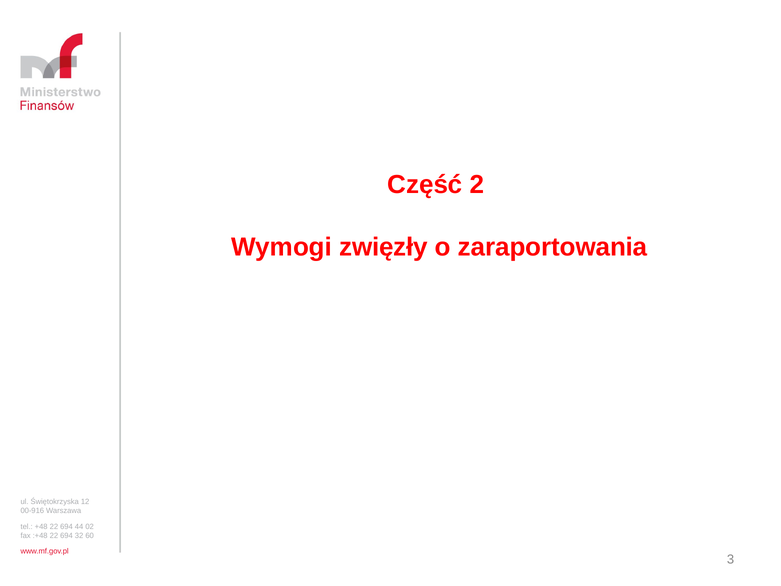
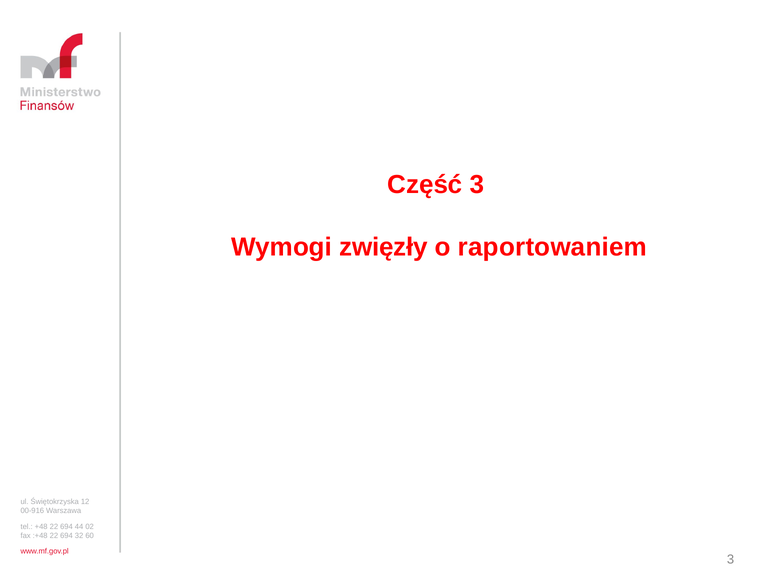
Część 2: 2 -> 3 (477, 184)
zaraportowania: zaraportowania -> raportowaniem (552, 247)
